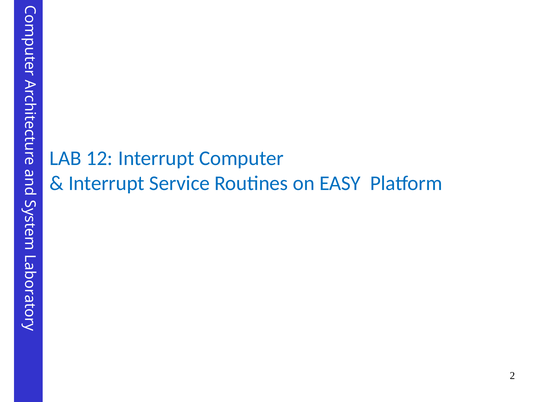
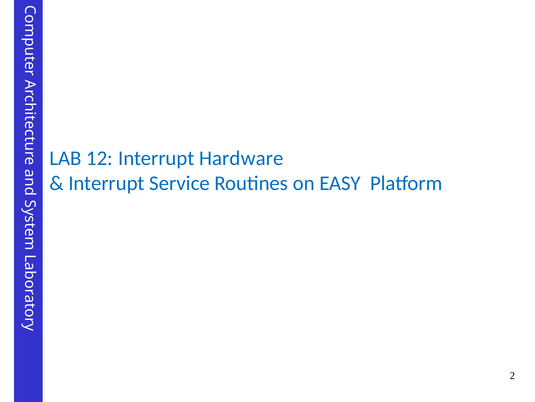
Computer: Computer -> Hardware (241, 158)
